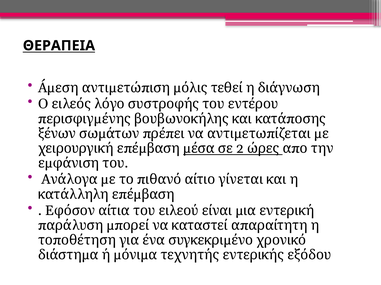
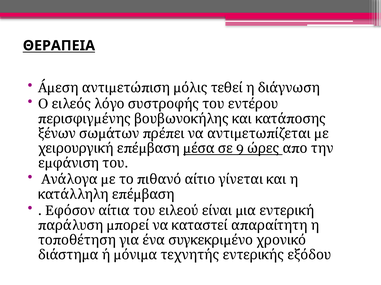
2: 2 -> 9 (240, 149)
